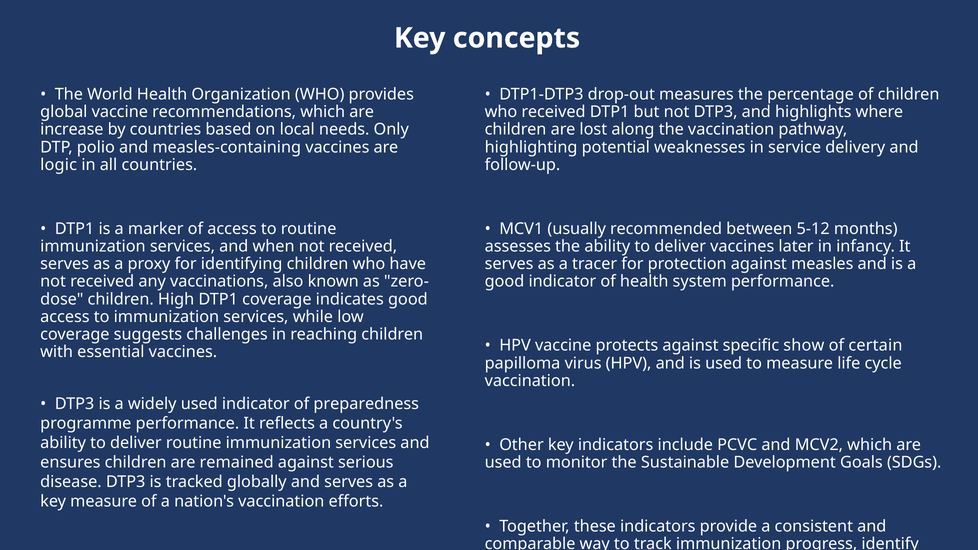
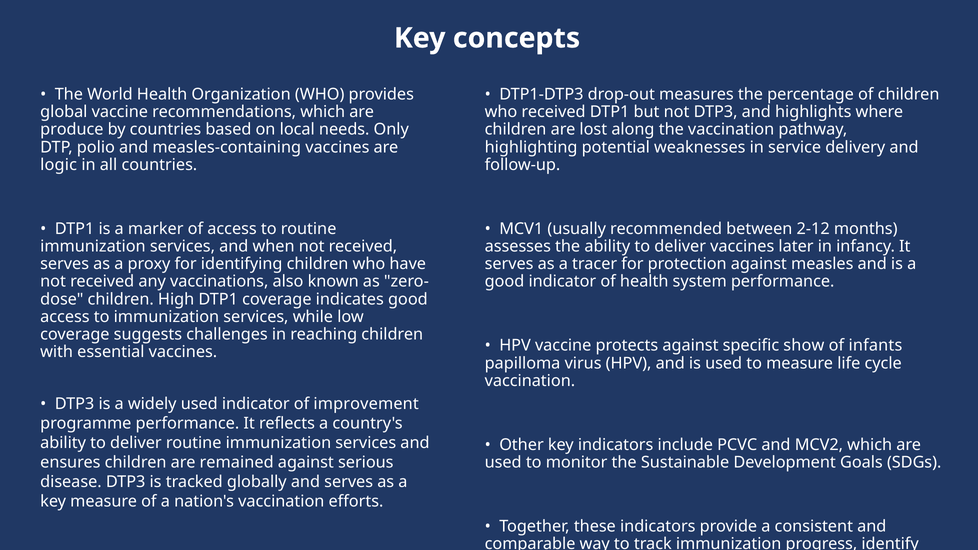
increase: increase -> produce (72, 130)
5-12: 5-12 -> 2-12 (813, 229)
certain: certain -> infants (875, 346)
preparedness: preparedness -> improvement (366, 404)
